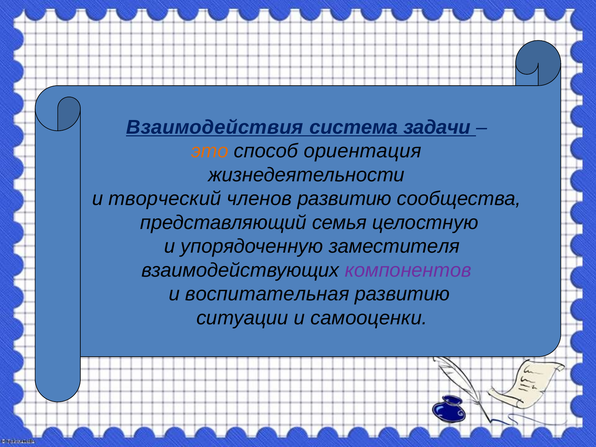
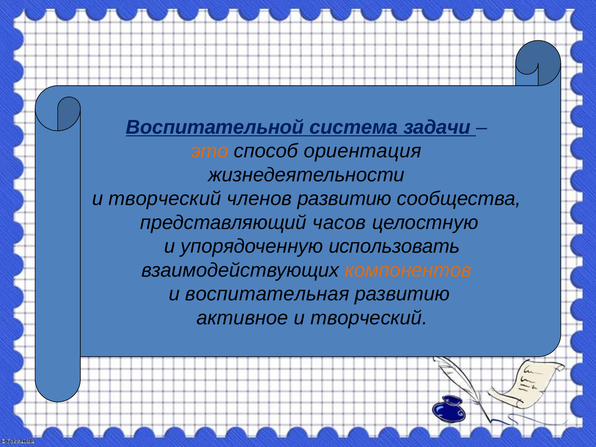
Взаимодействия: Взаимодействия -> Воспитательной (215, 127)
семья: семья -> часов (339, 223)
заместителя: заместителя -> использовать (394, 246)
компонентов colour: purple -> orange (408, 270)
ситуации: ситуации -> активное (242, 318)
самооценки: самооценки -> творческий (369, 318)
